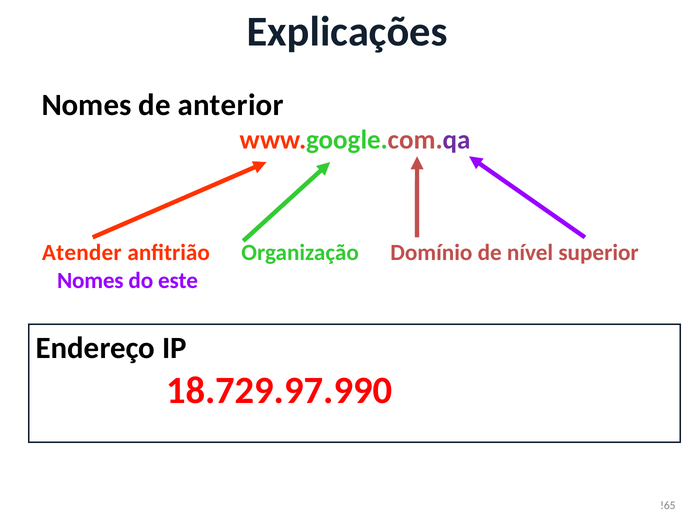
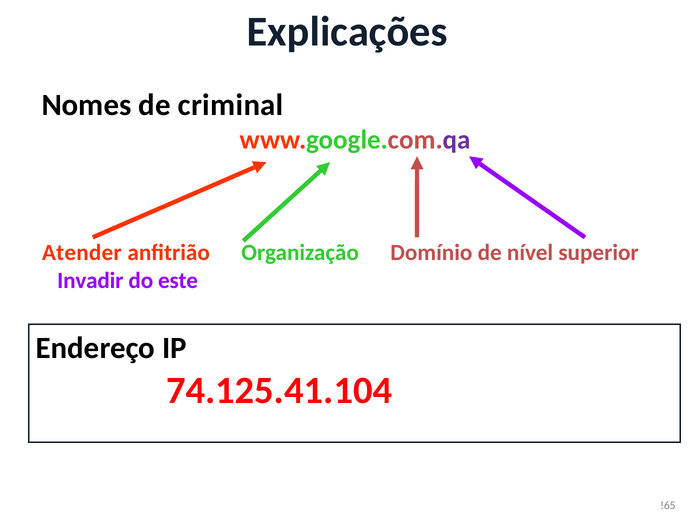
anterior: anterior -> criminal (231, 105)
Nomes: Nomes -> Invadir (90, 281)
18.729.97.990: 18.729.97.990 -> 74.125.41.104 (279, 391)
